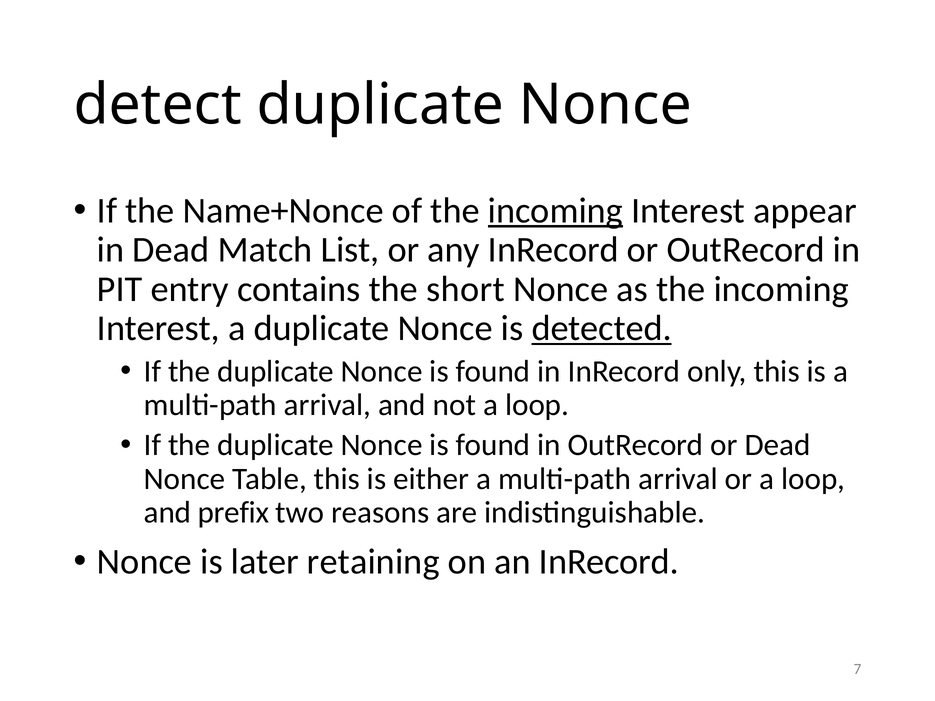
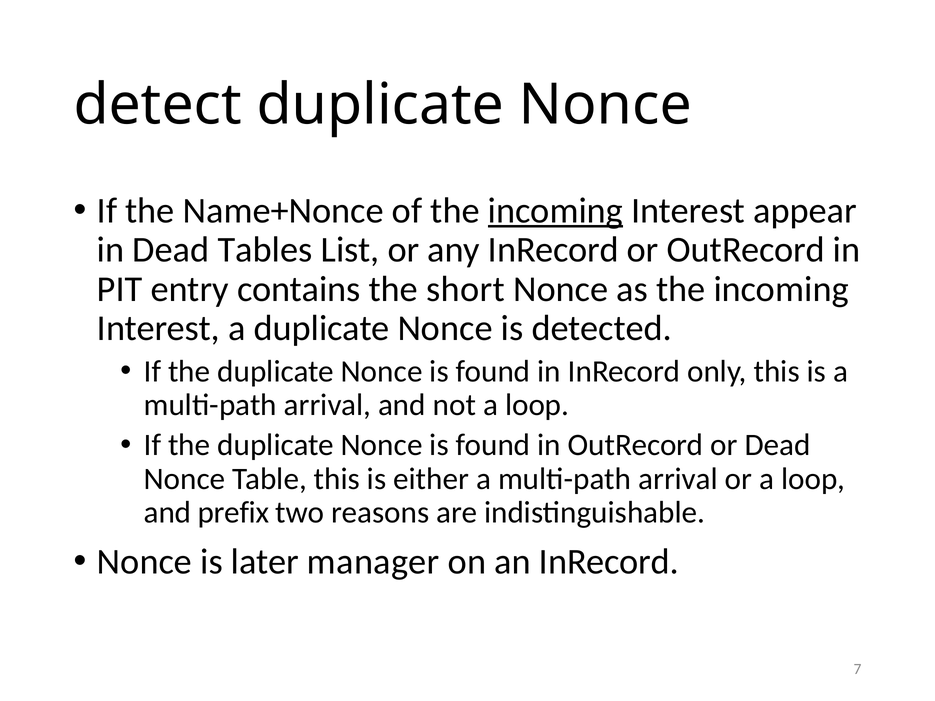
Match: Match -> Tables (265, 250)
detected underline: present -> none (602, 329)
retaining: retaining -> manager (373, 562)
